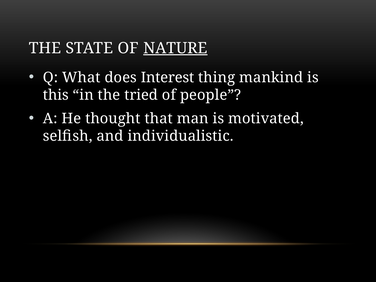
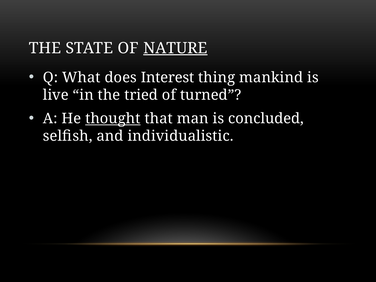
this: this -> live (56, 95)
people: people -> turned (211, 95)
thought underline: none -> present (113, 119)
motivated: motivated -> concluded (266, 119)
